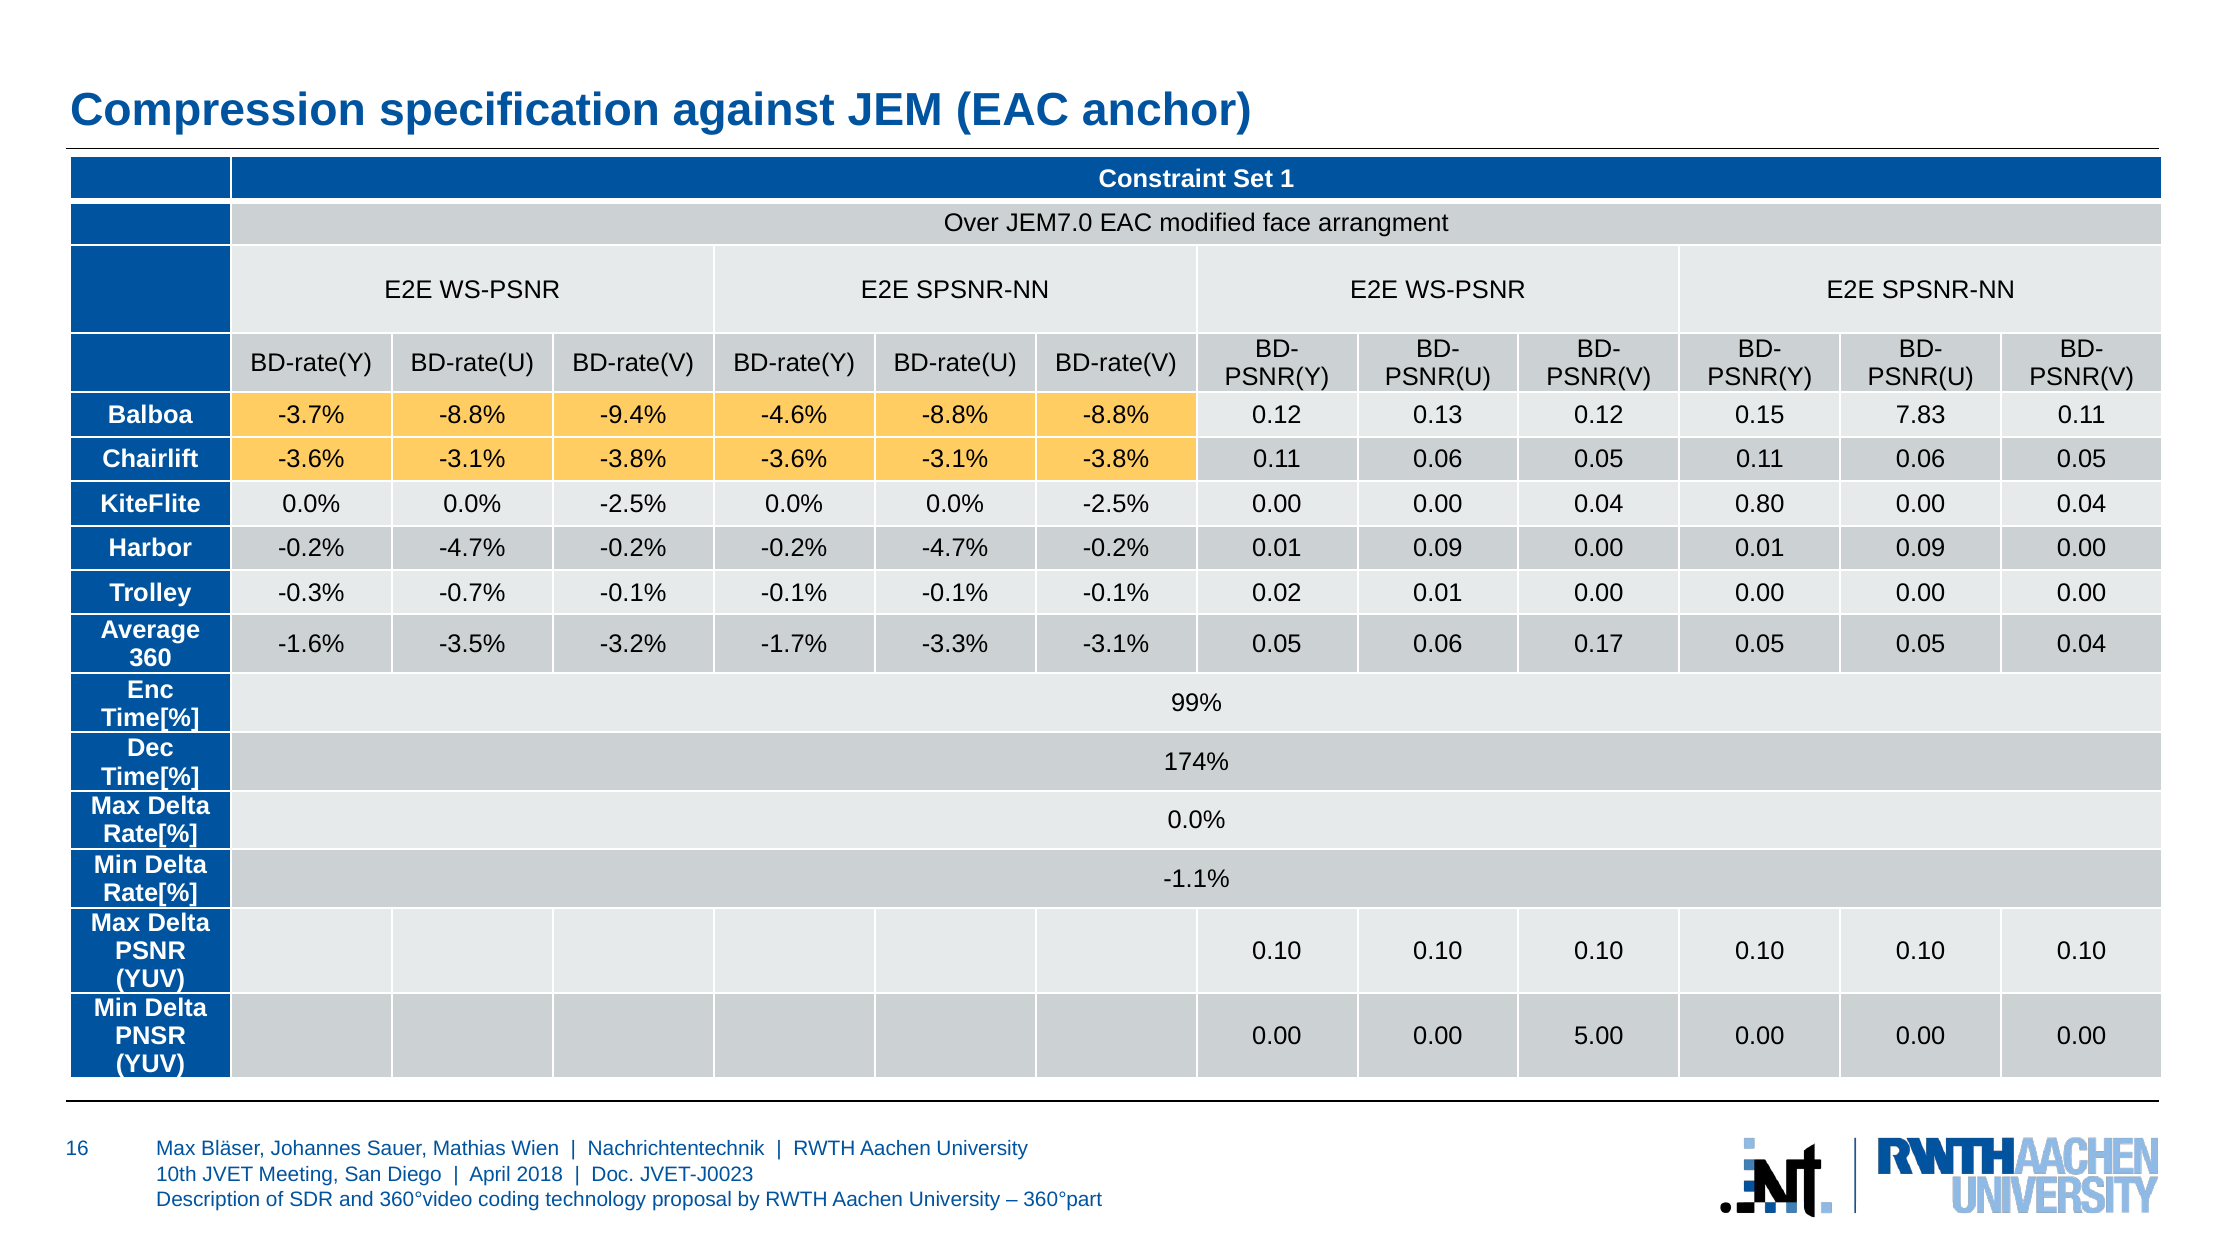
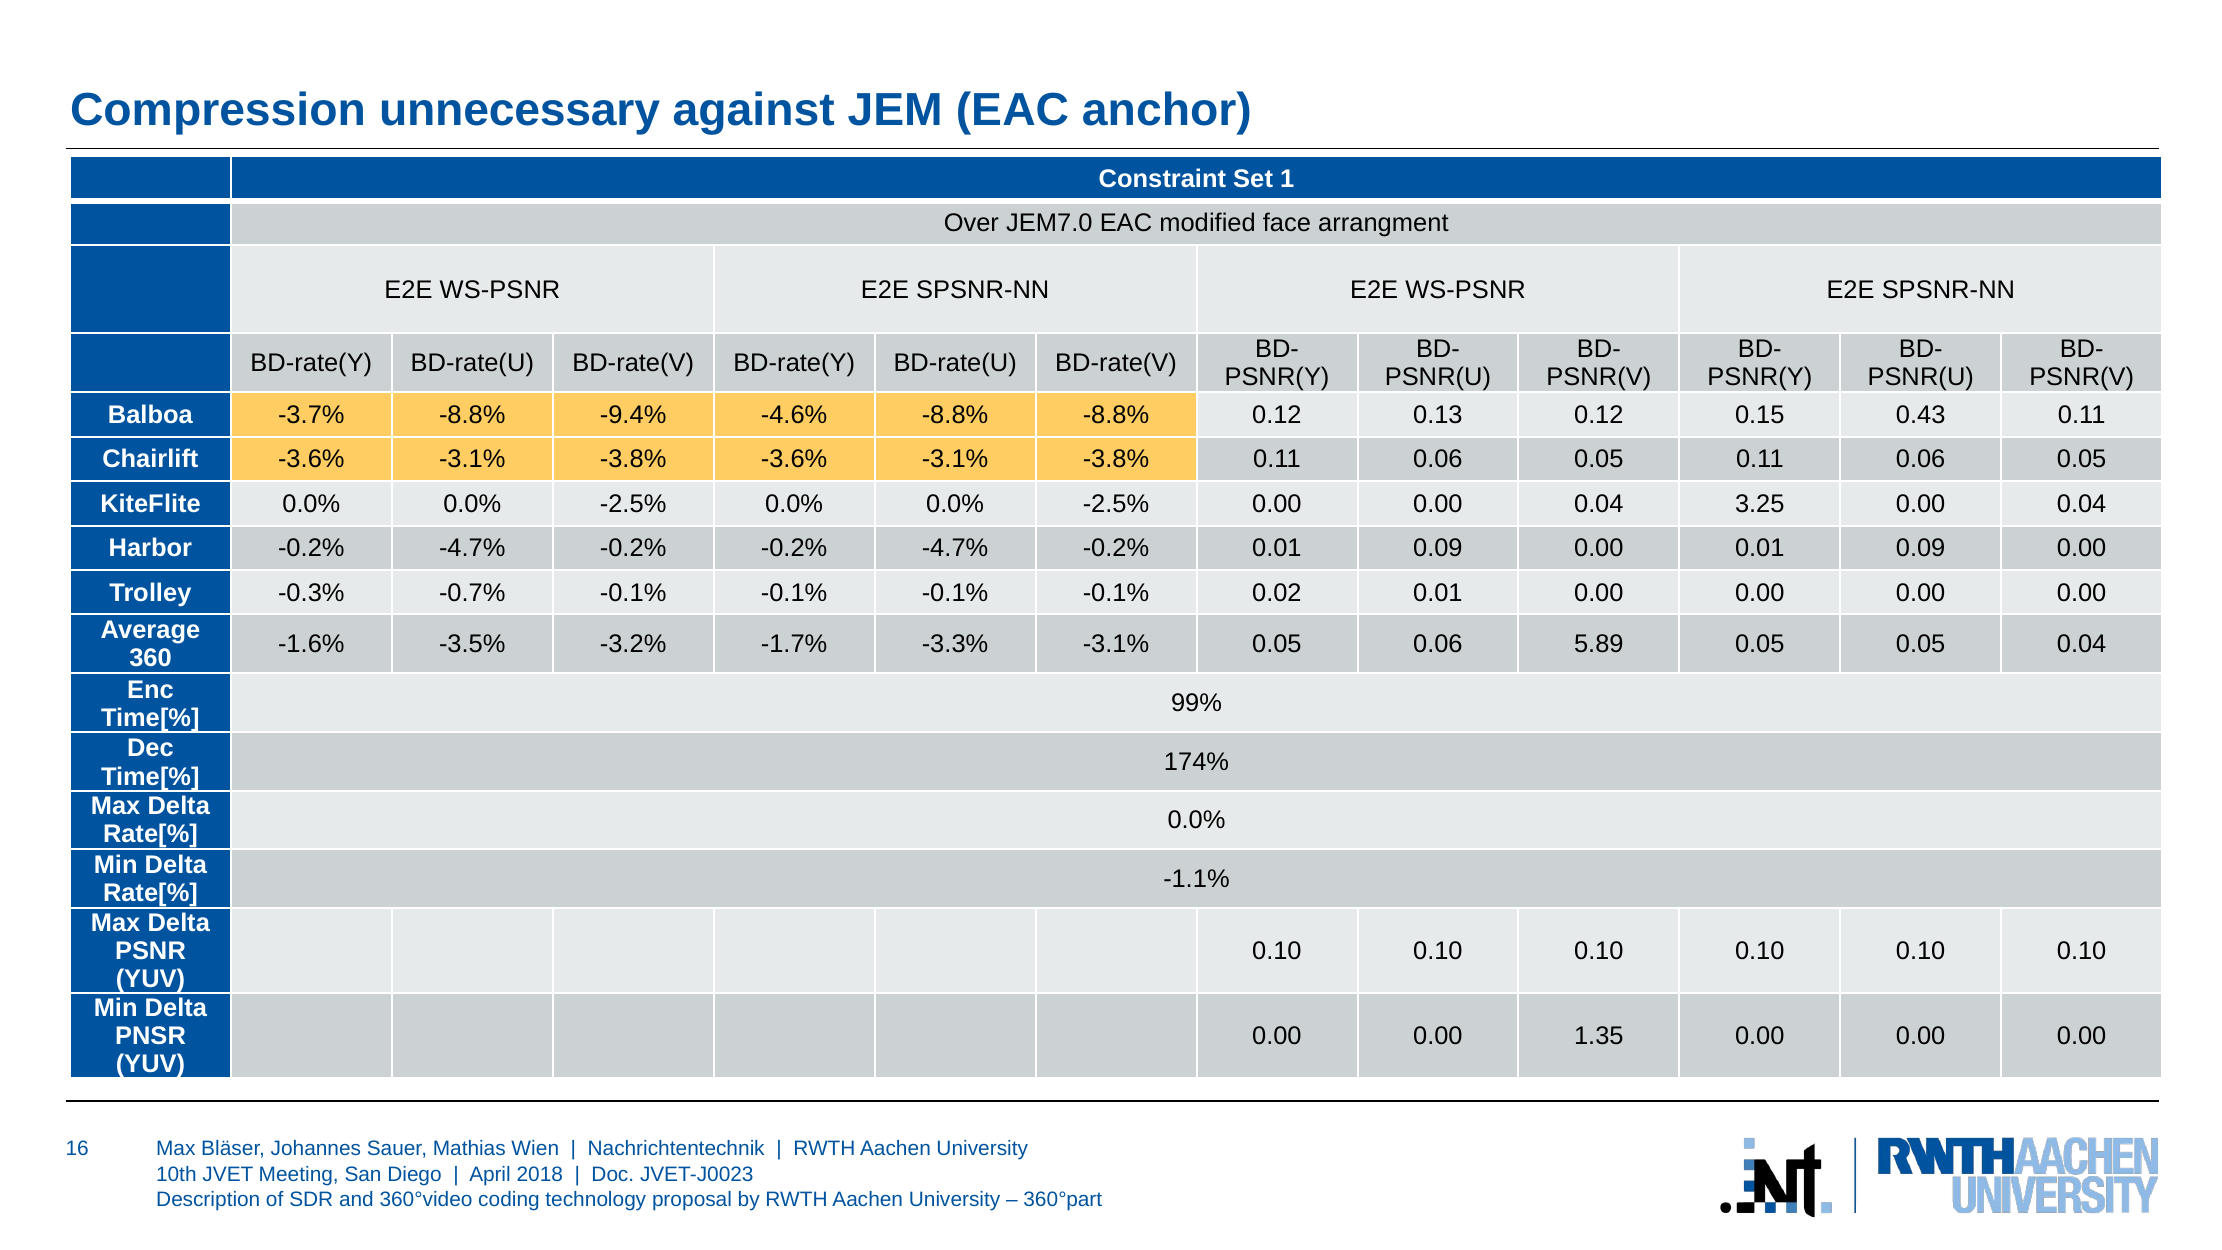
specification: specification -> unnecessary (520, 110)
7.83: 7.83 -> 0.43 (1921, 415)
0.80: 0.80 -> 3.25 (1760, 504)
0.17: 0.17 -> 5.89 (1599, 644)
5.00: 5.00 -> 1.35 (1599, 1036)
